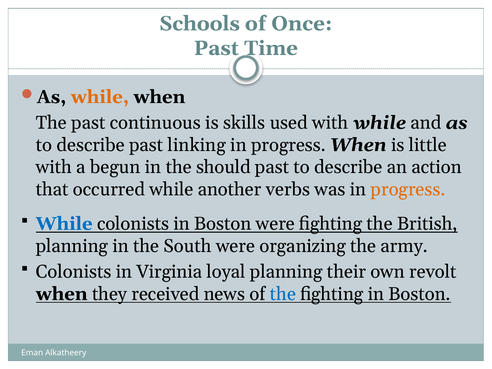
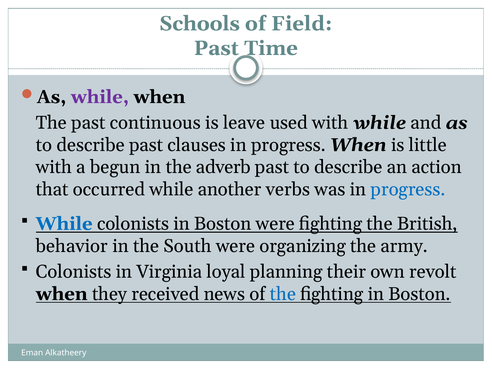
Once: Once -> Field (302, 24)
while colour: orange -> purple (100, 97)
skills: skills -> leave (244, 123)
linking: linking -> clauses (197, 145)
should: should -> adverb (223, 167)
progress colour: orange -> blue (408, 189)
planning: planning -> behavior (72, 246)
